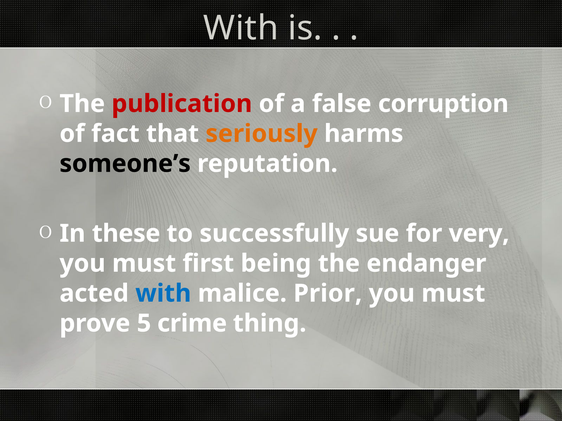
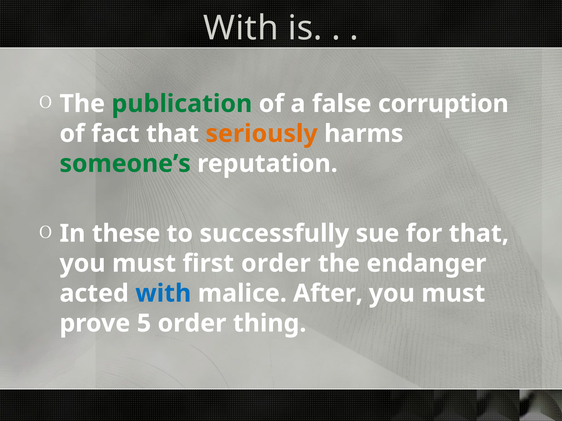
publication colour: red -> green (182, 104)
someone’s colour: black -> green (125, 164)
for very: very -> that (479, 234)
first being: being -> order (276, 264)
Prior: Prior -> After (328, 294)
5 crime: crime -> order (192, 324)
